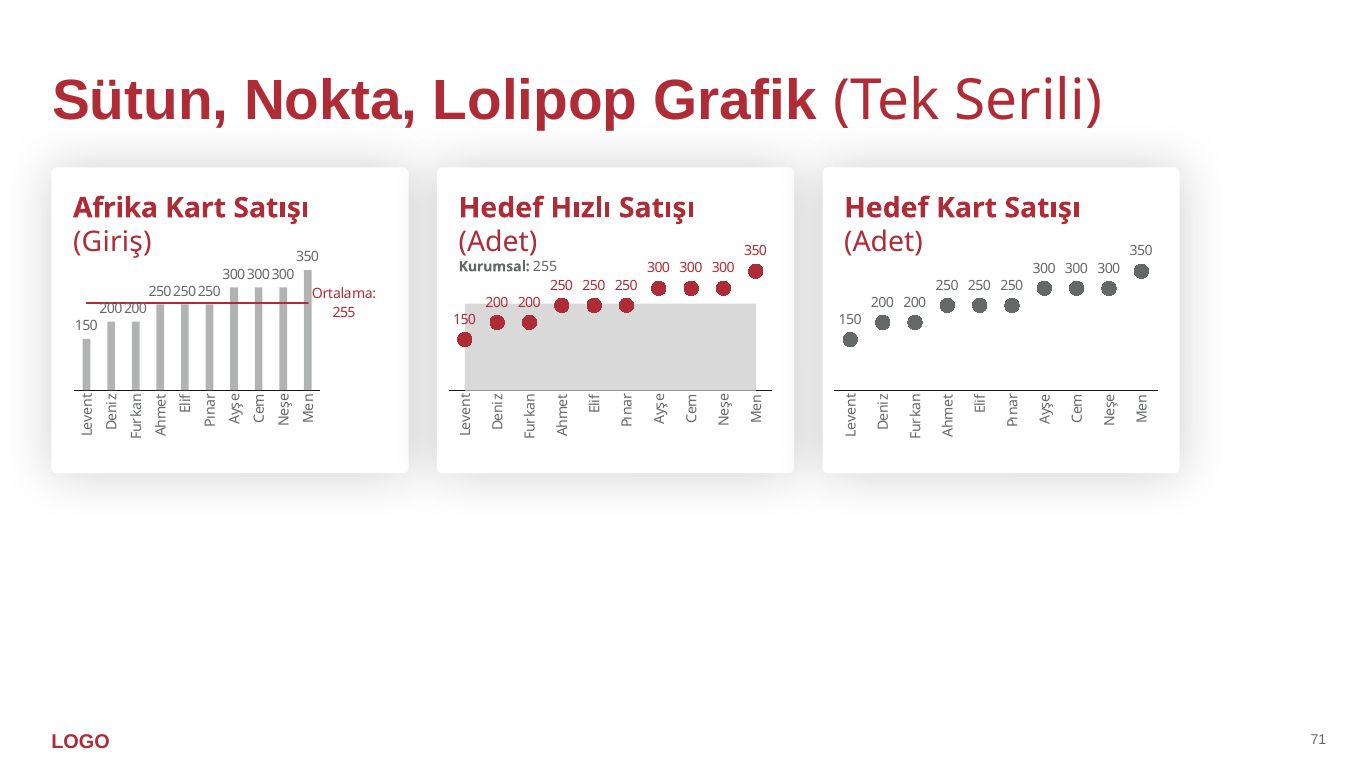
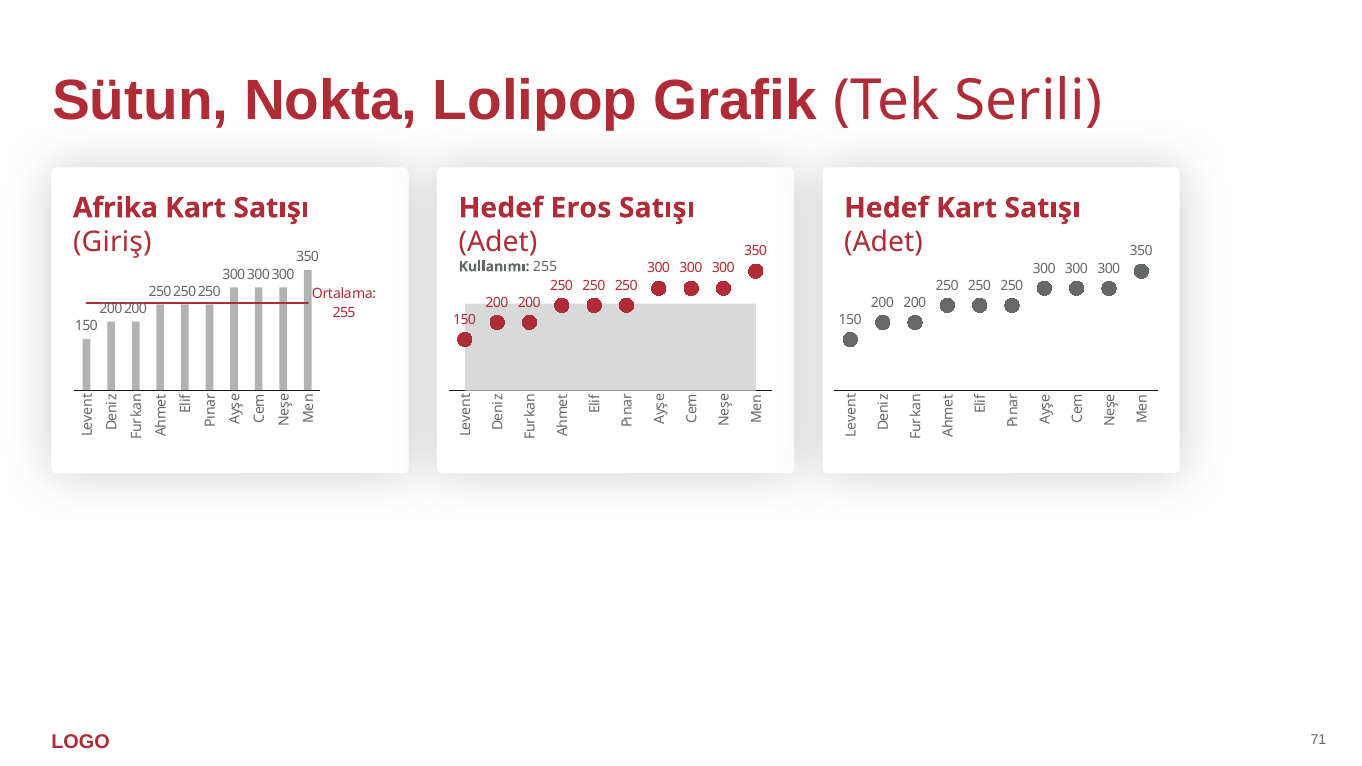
Hızlı: Hızlı -> Eros (581, 208)
Kurumsal: Kurumsal -> Kullanımı (494, 267)
